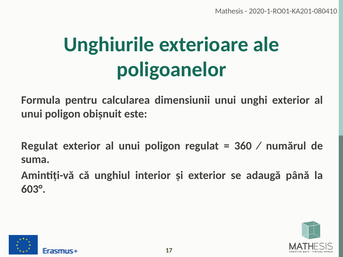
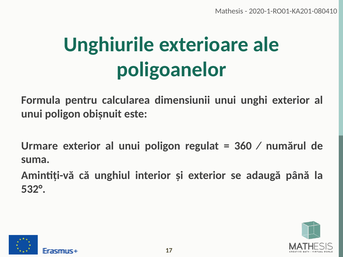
Regulat: Regulat -> Urmare (40, 146)
603°: 603° -> 532° (33, 189)
